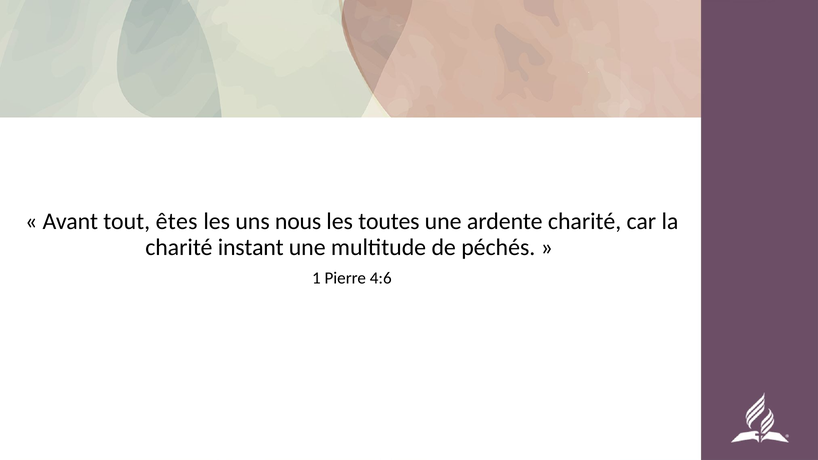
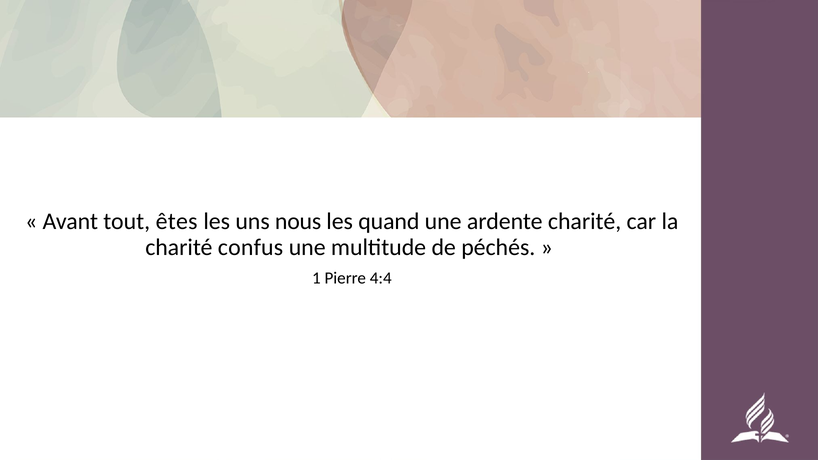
toutes: toutes -> quand (389, 222)
instant: instant -> confus (251, 247)
4:6: 4:6 -> 4:4 (381, 278)
